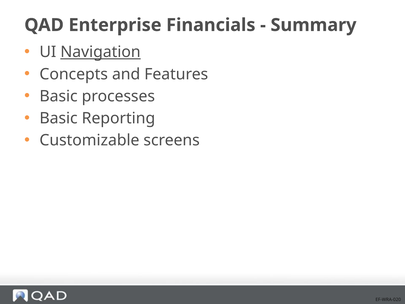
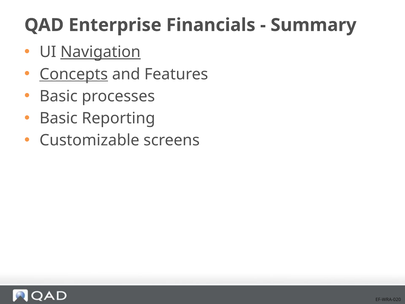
Concepts underline: none -> present (74, 74)
